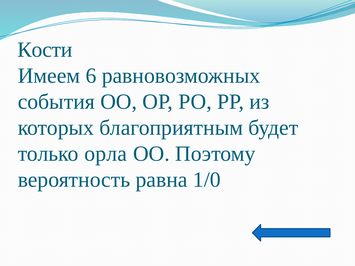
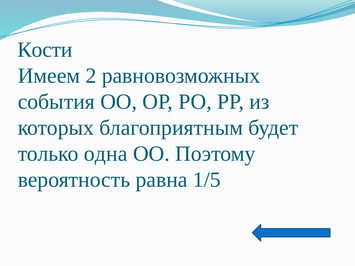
6: 6 -> 2 (91, 76)
орла: орла -> одна (106, 154)
1/0: 1/0 -> 1/5 (207, 180)
